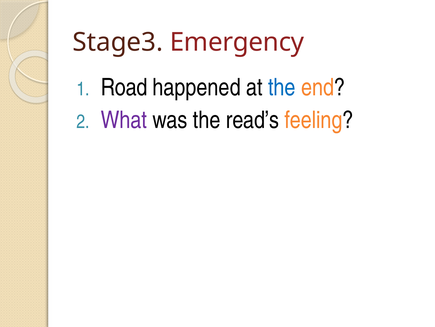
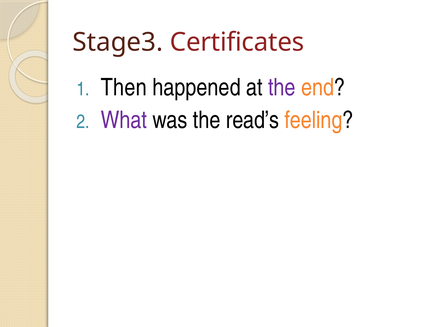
Emergency: Emergency -> Certificates (237, 42)
Road: Road -> Then (124, 87)
the colour: blue -> purple (282, 87)
